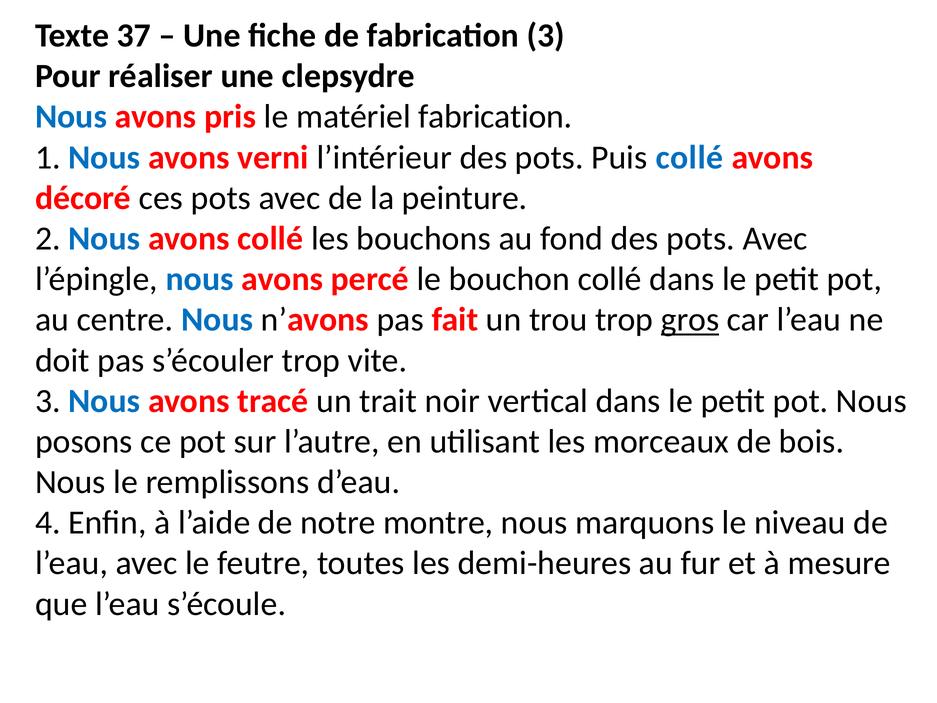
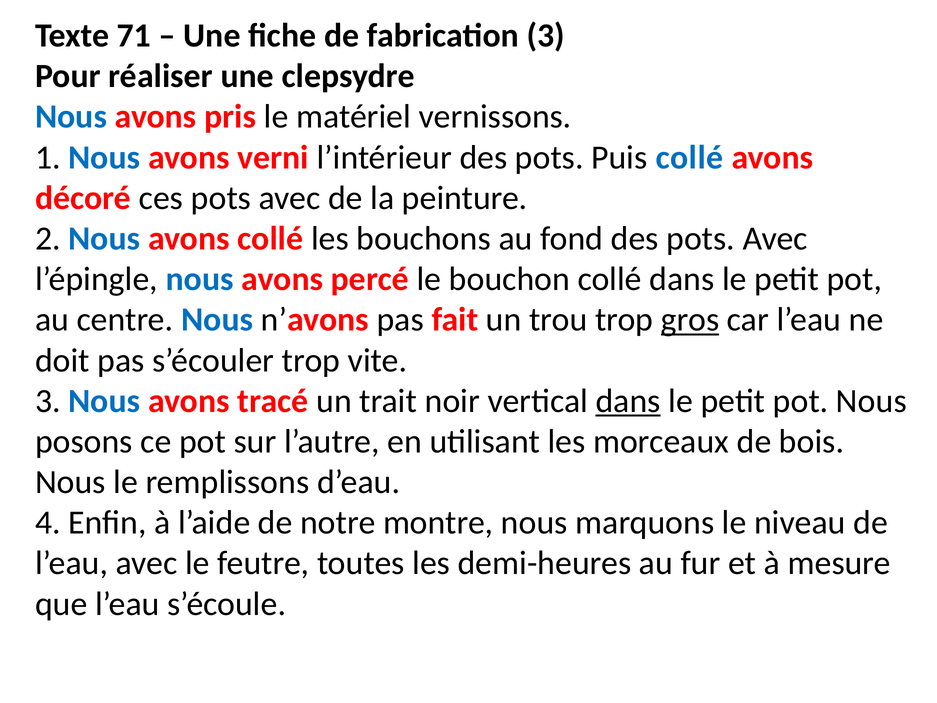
37: 37 -> 71 (134, 36)
matériel fabrication: fabrication -> vernissons (495, 117)
dans underline: none -> present (628, 401)
